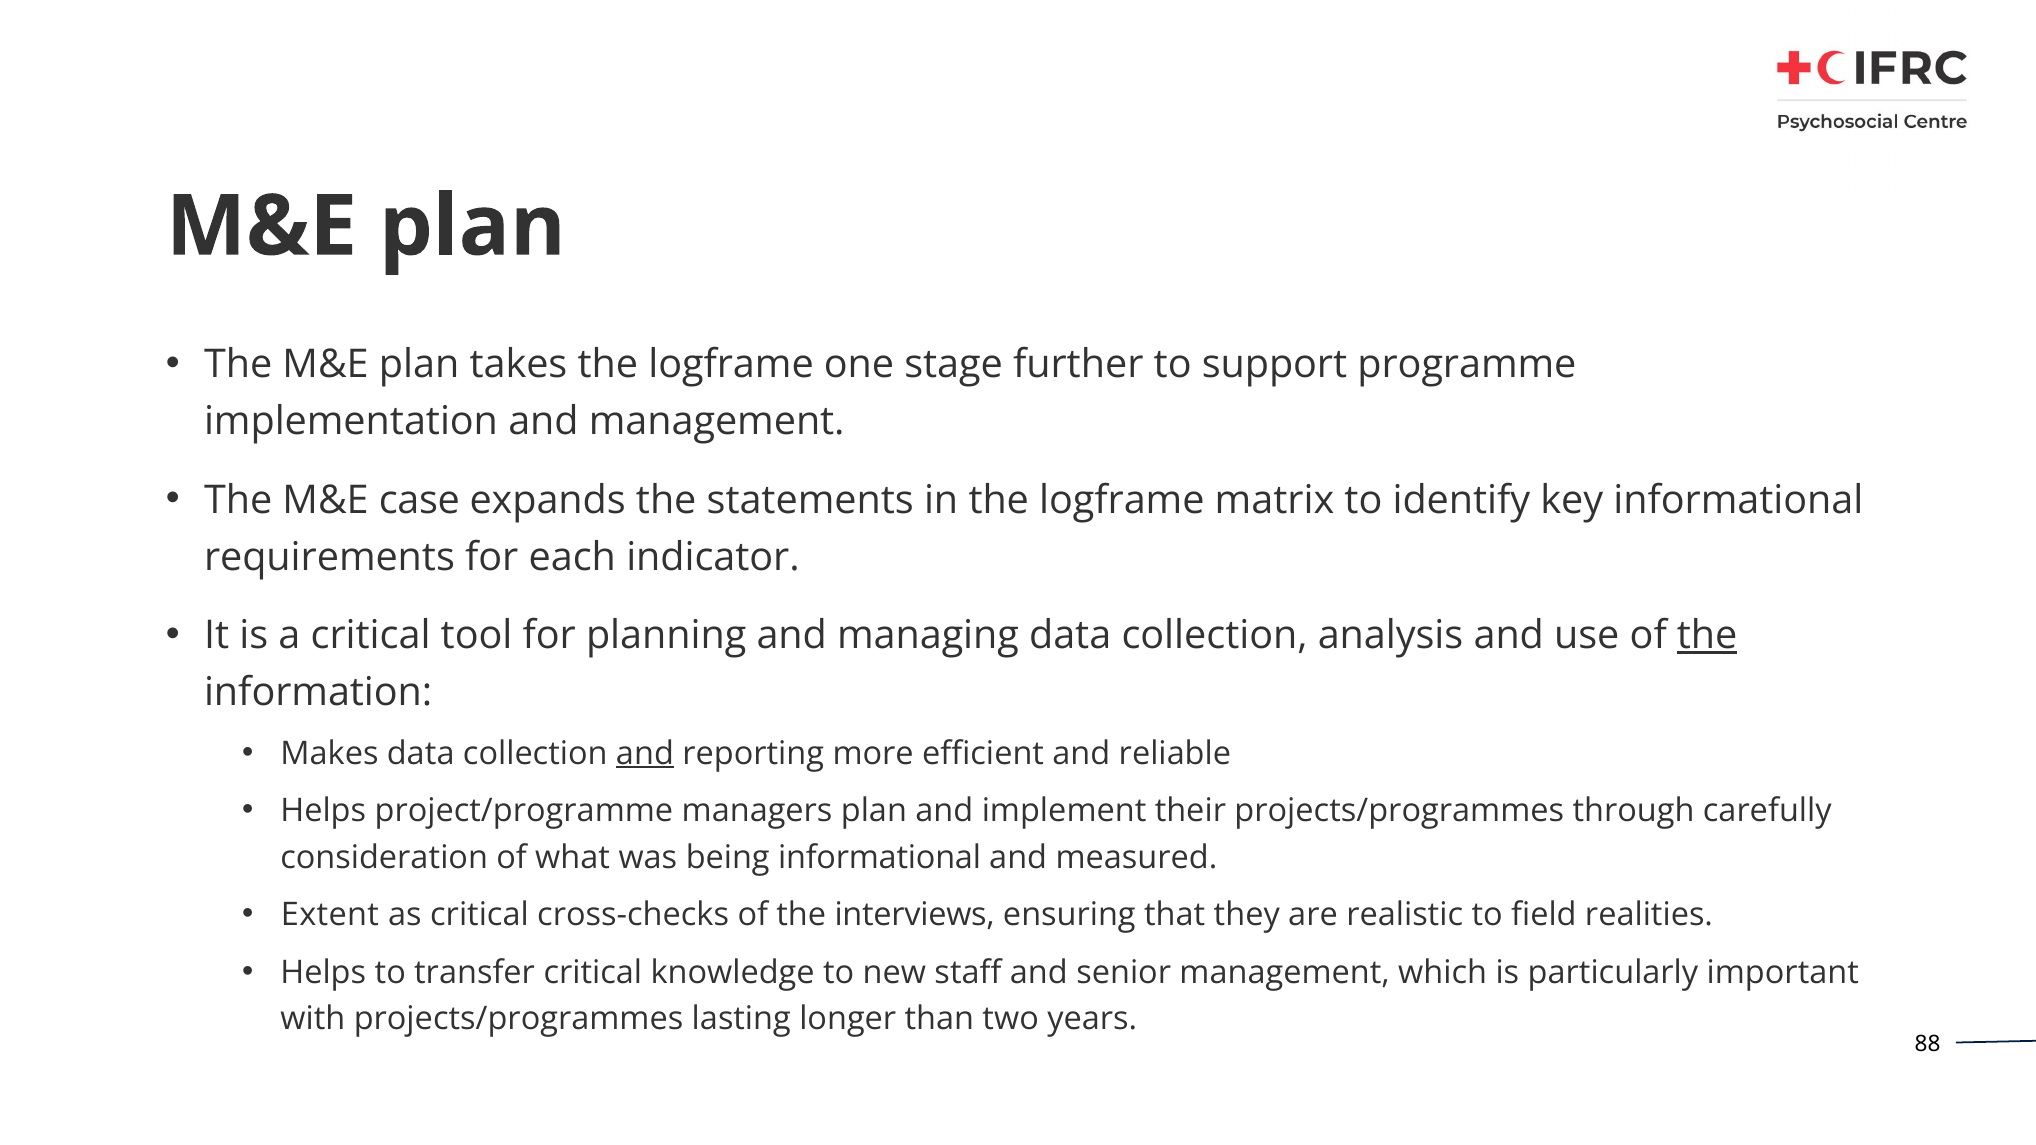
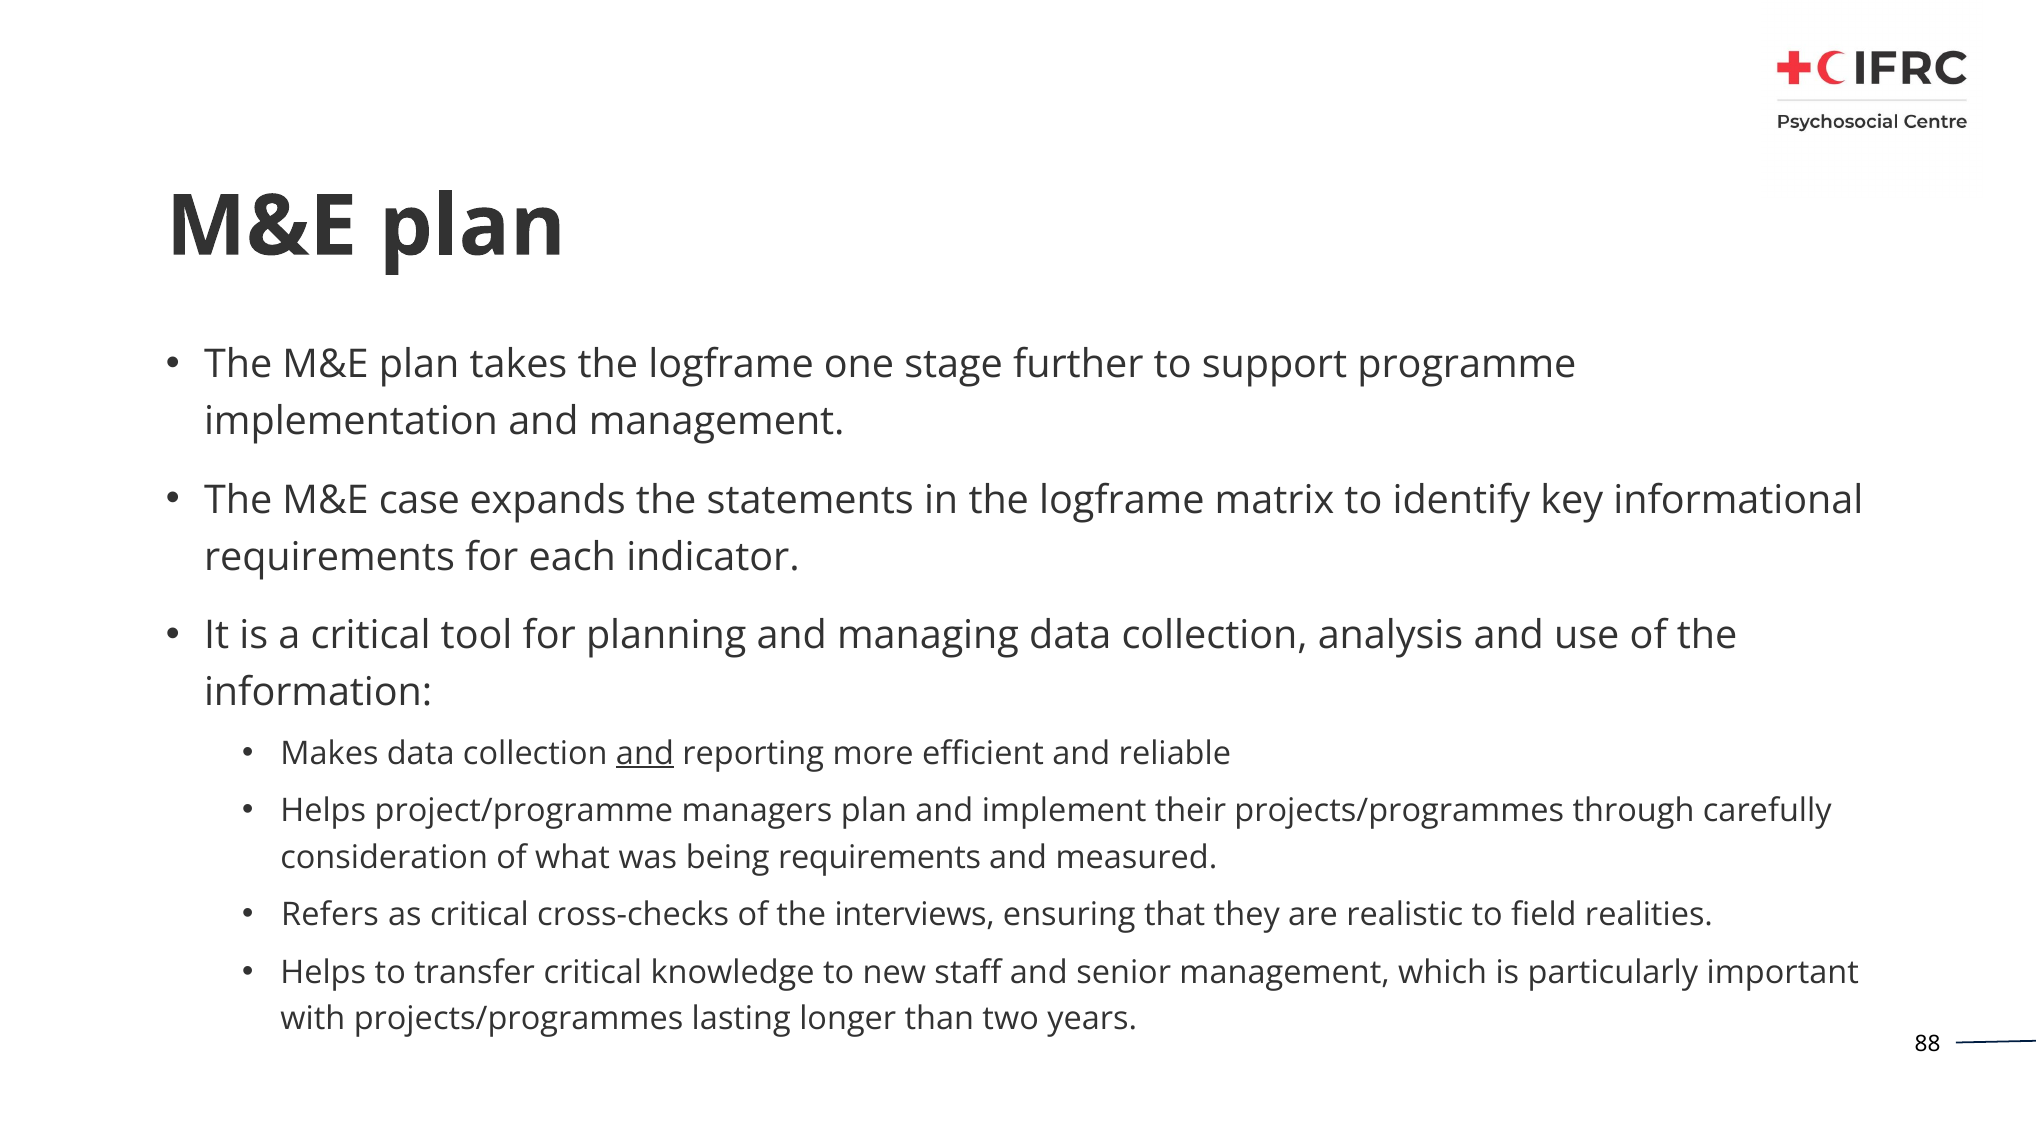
the underline: present -> none (1707, 636)
being informational: informational -> requirements (880, 858)
Extent: Extent -> Refers (330, 915)
